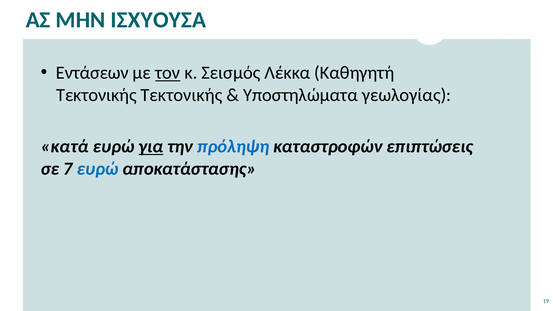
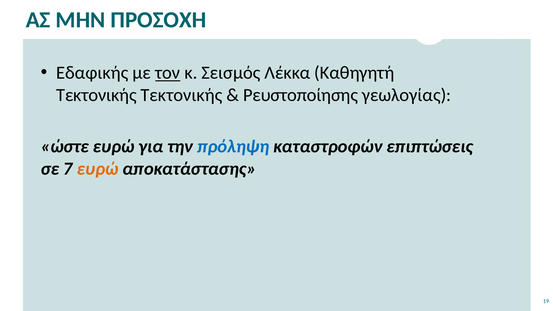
ΙΣΧΥΟΥΣΑ: ΙΣΧΥΟΥΣΑ -> ΠΡΟΣΟΧΗ (158, 20)
Εντάσεων: Εντάσεων -> Εδαφικής (92, 73)
Υποστηλώματα: Υποστηλώματα -> Ρευστοποίησης (301, 95)
κατά: κατά -> ώστε (65, 147)
για underline: present -> none (151, 147)
ευρώ colour: blue -> orange (98, 169)
